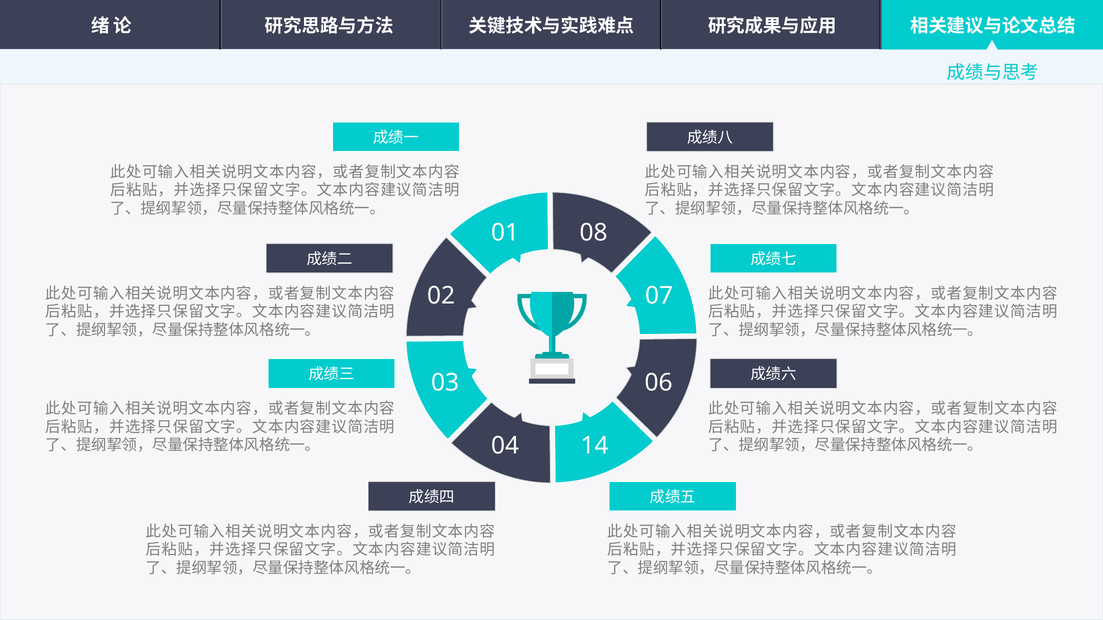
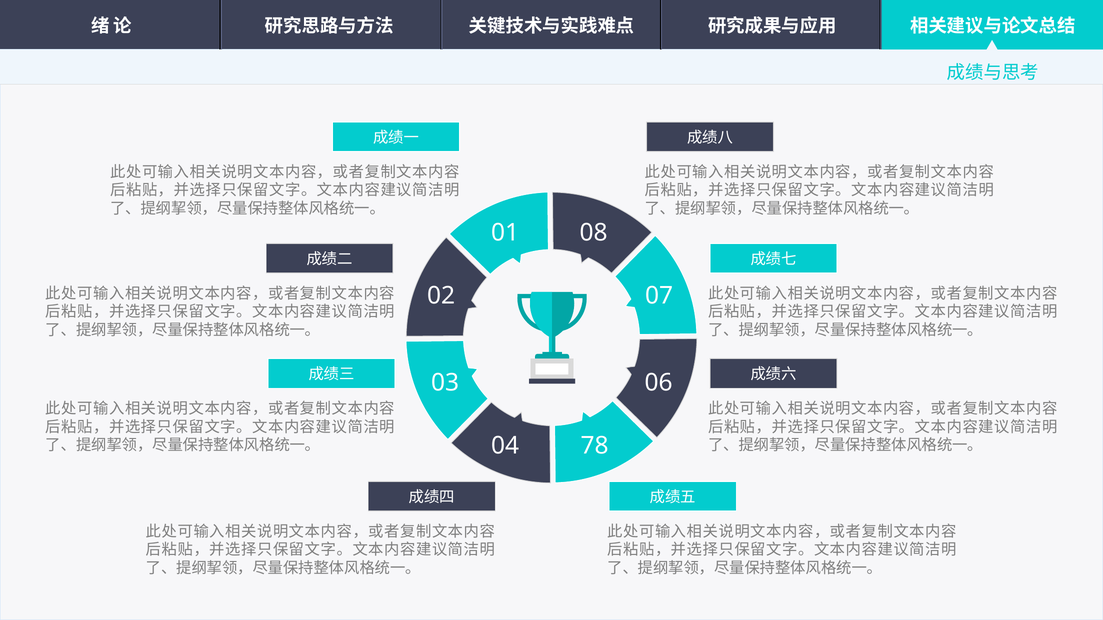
14: 14 -> 78 (595, 446)
